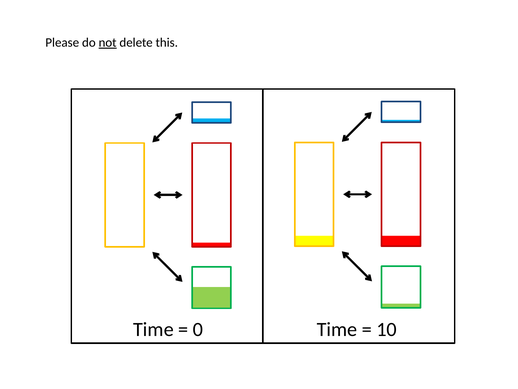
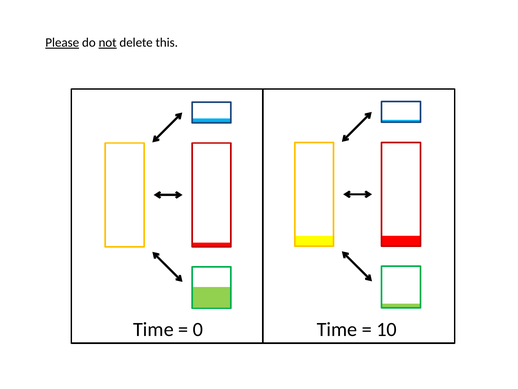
Please underline: none -> present (62, 43)
